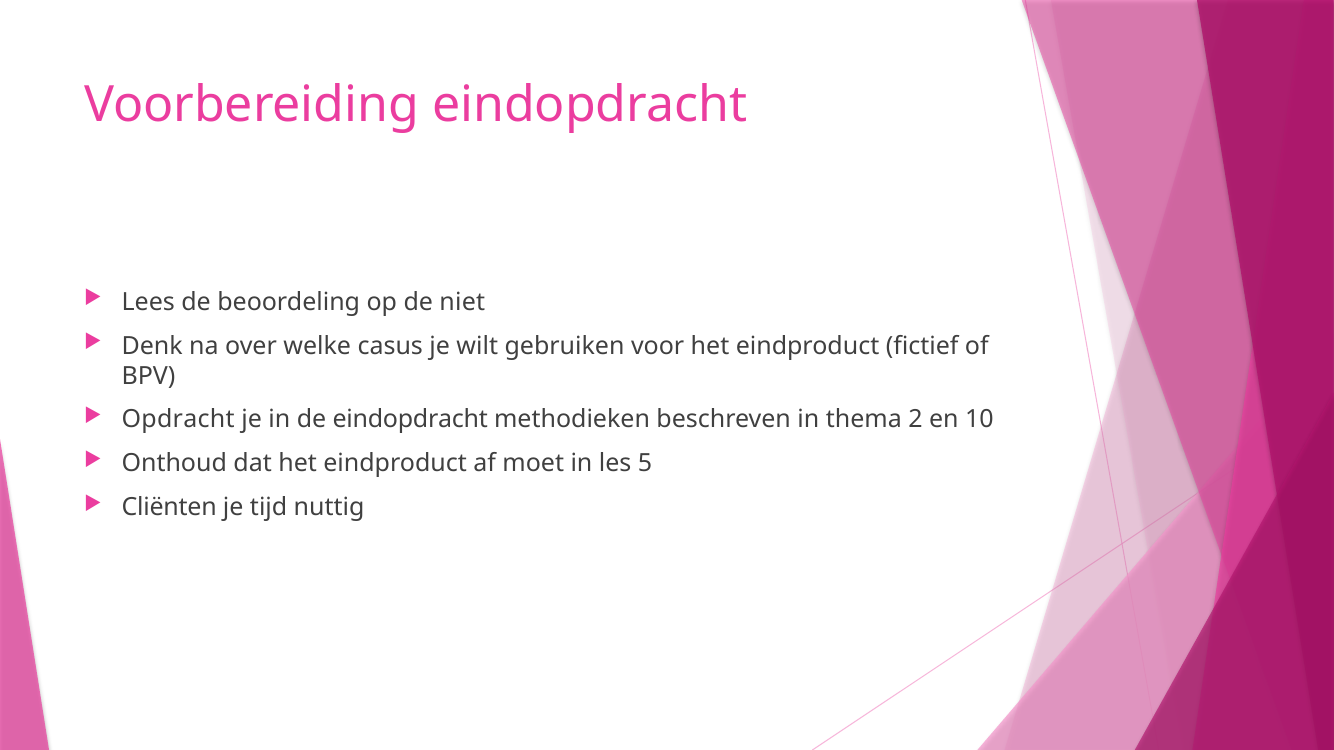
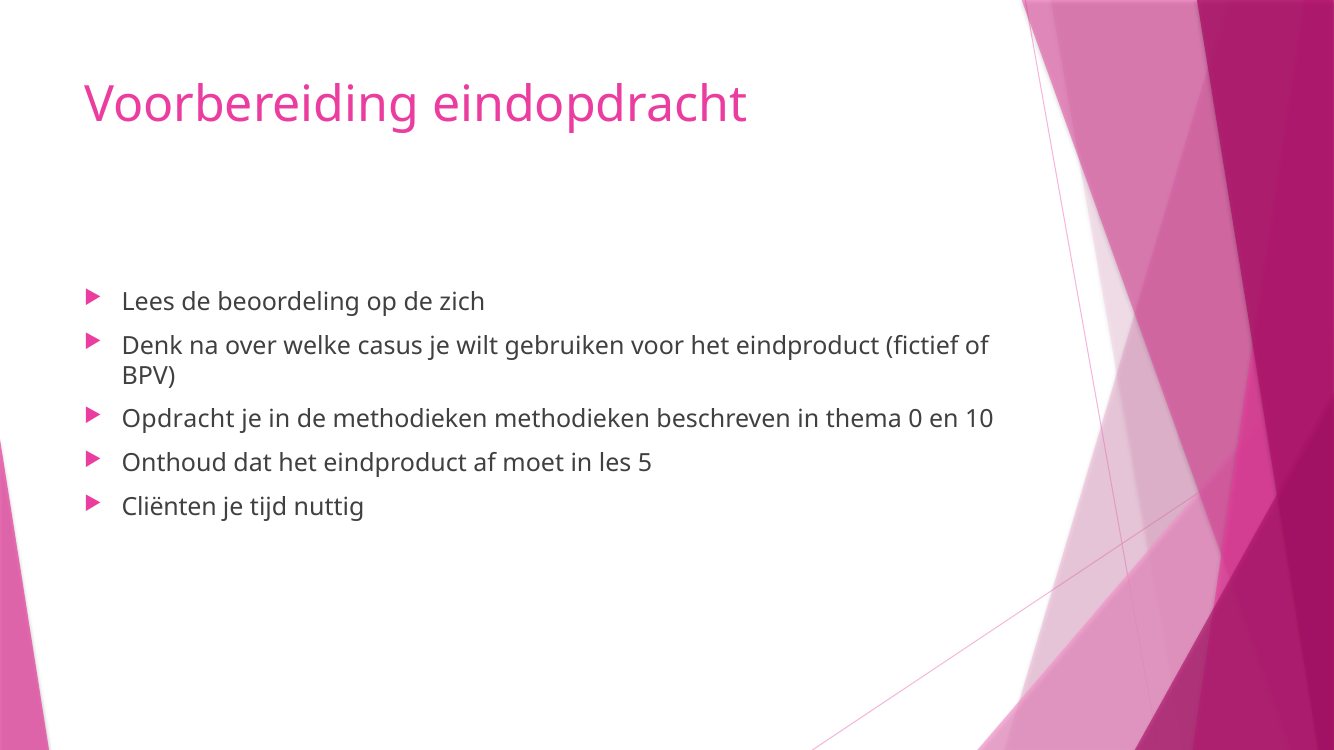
niet: niet -> zich (462, 302)
de eindopdracht: eindopdracht -> methodieken (410, 420)
2: 2 -> 0 (915, 420)
